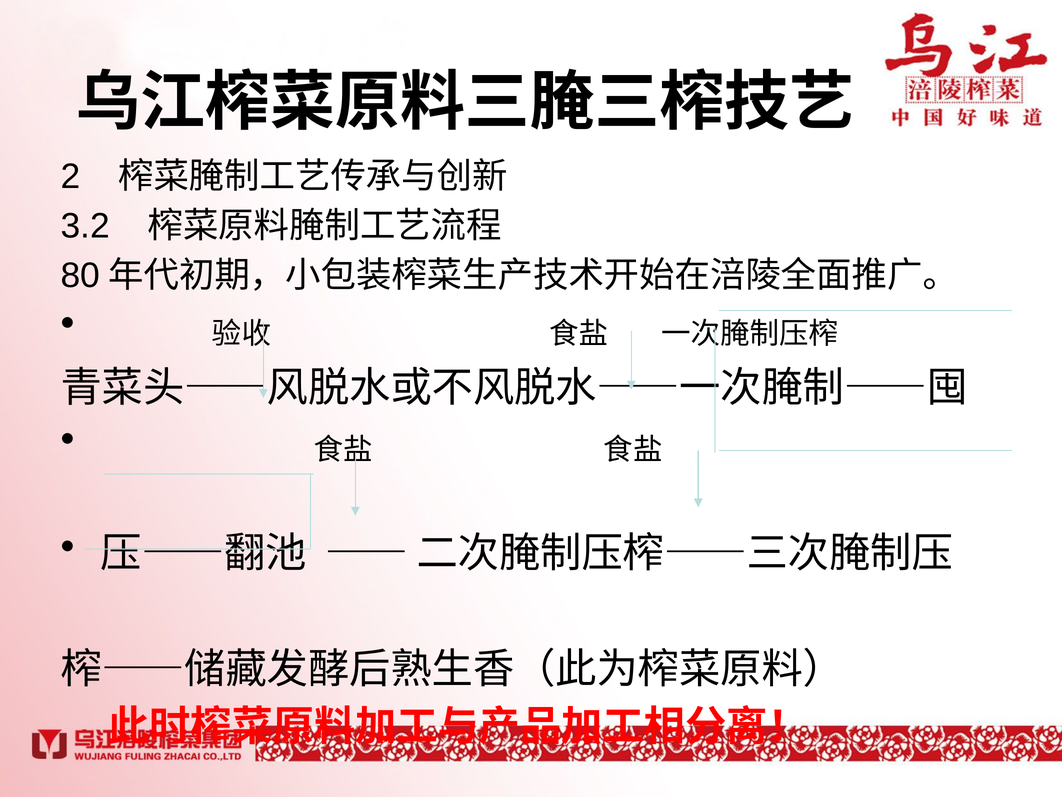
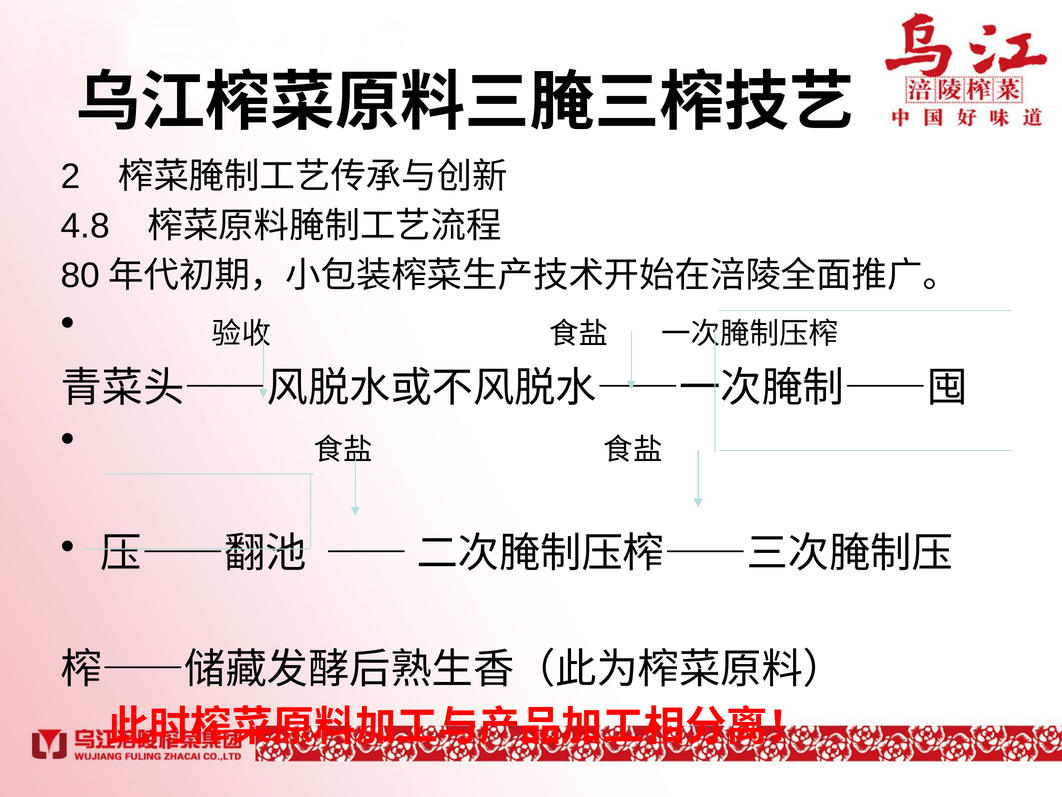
3.2: 3.2 -> 4.8 (85, 226)
